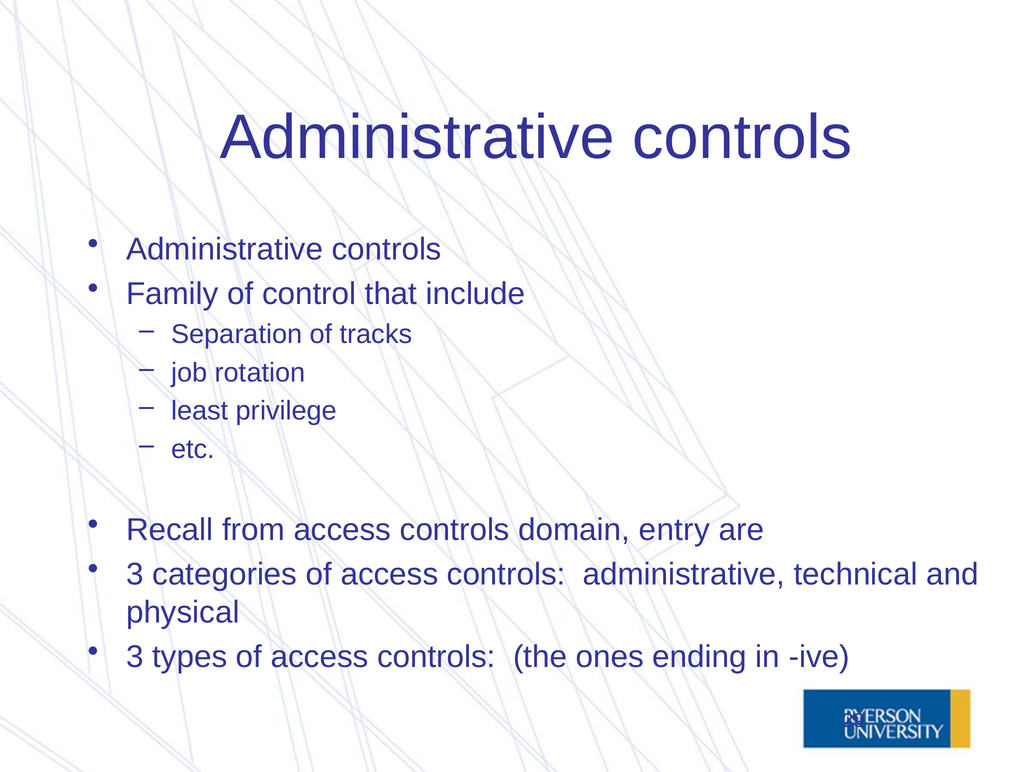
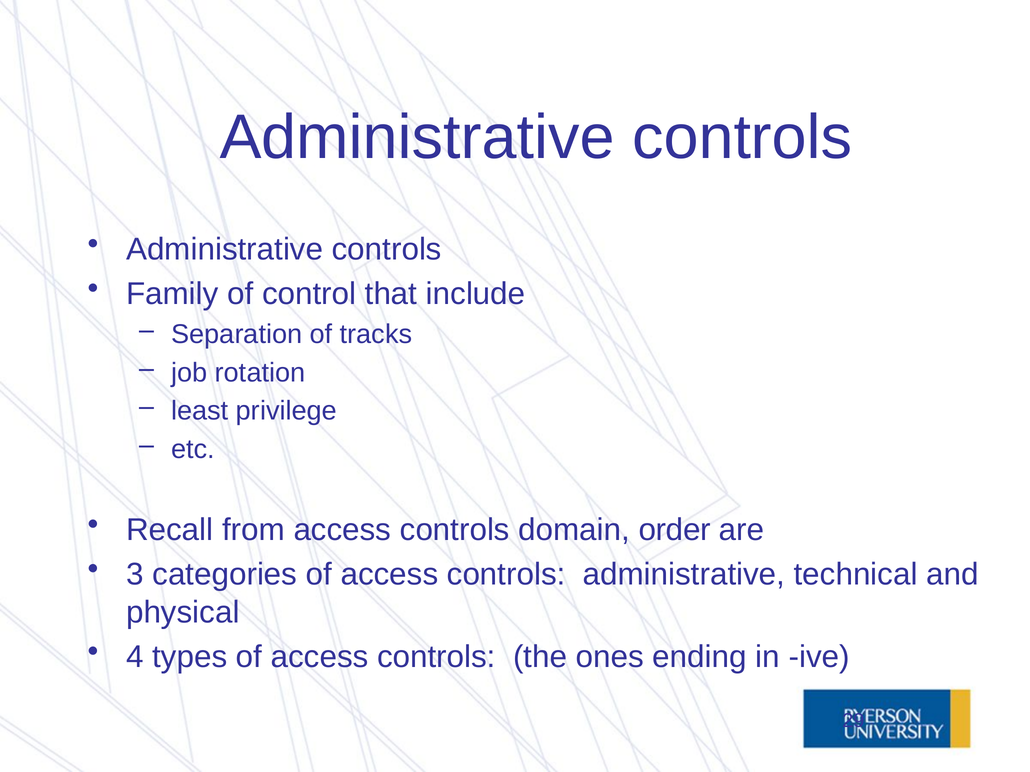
entry: entry -> order (675, 530)
3: 3 -> 4 (135, 657)
